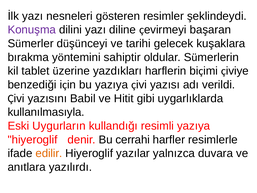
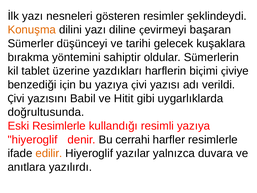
Konuşma colour: purple -> orange (32, 30)
kullanılmasıyla: kullanılmasıyla -> doğrultusunda (46, 112)
Eski Uygurların: Uygurların -> Resimlerle (59, 126)
